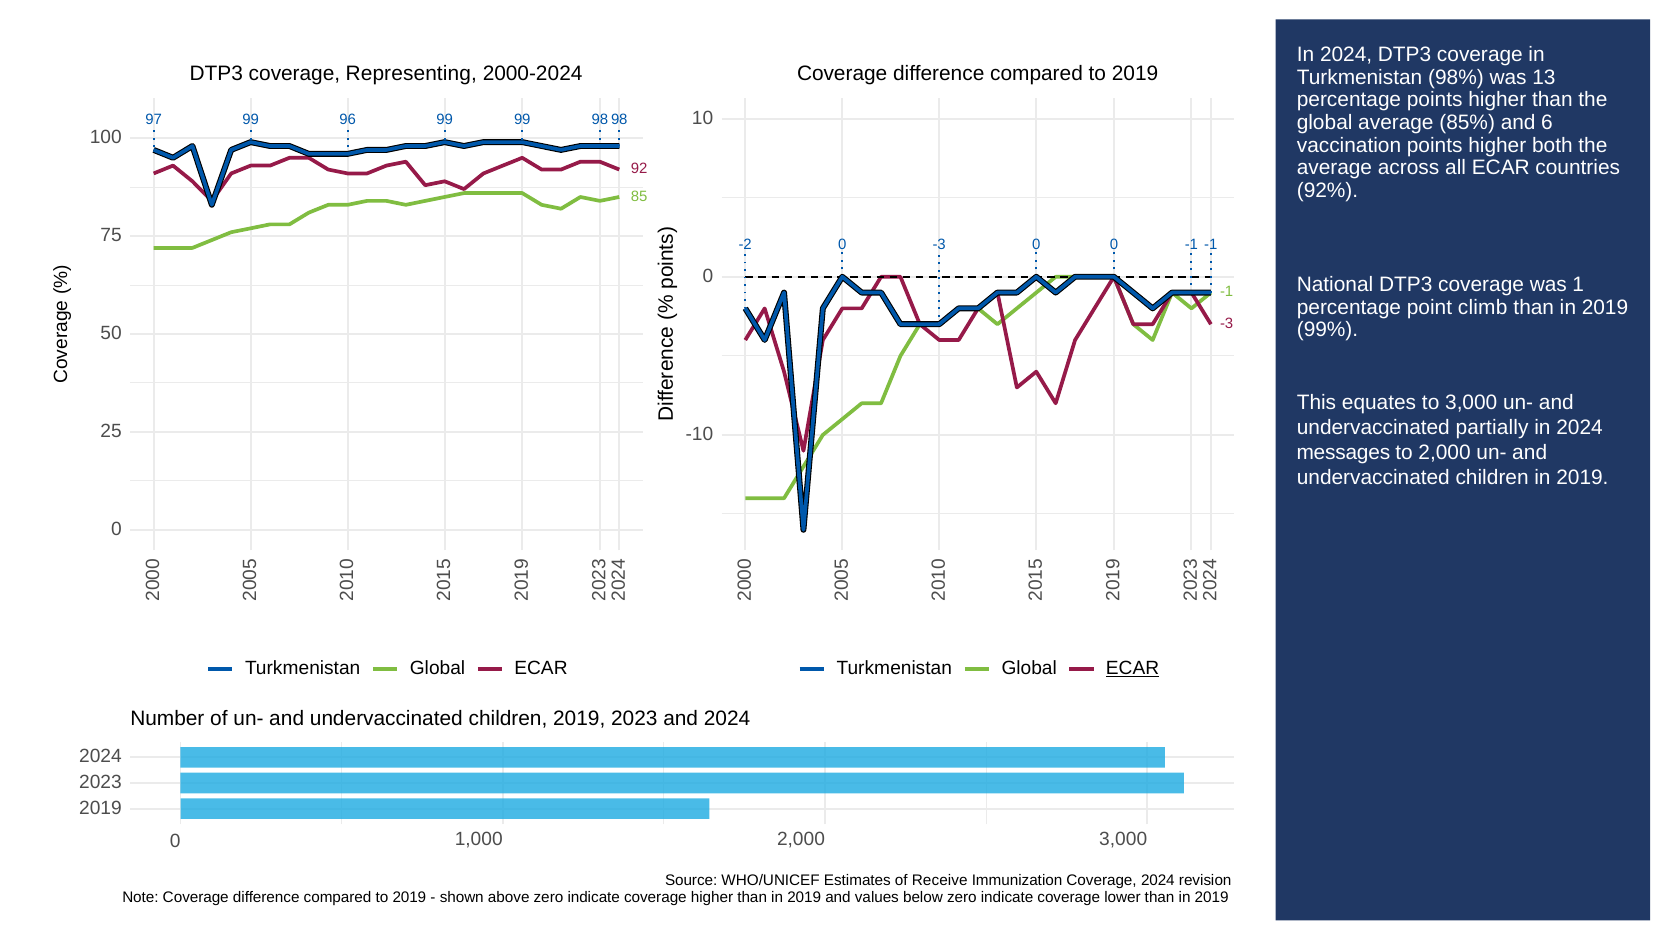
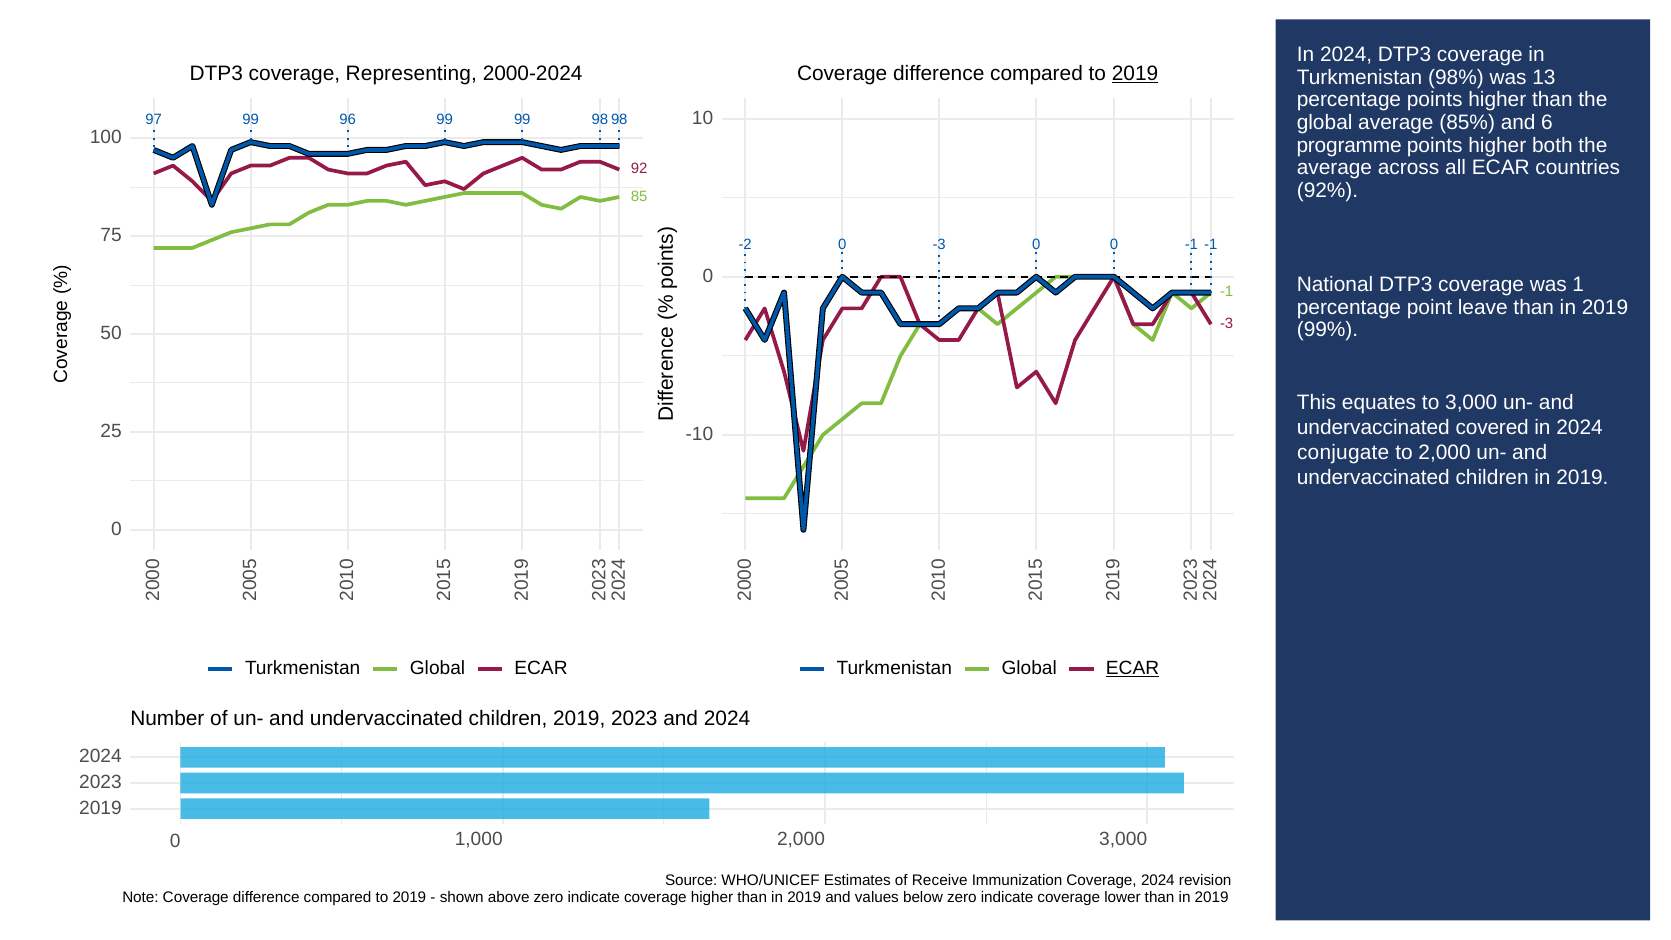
2019 underline: none -> present (1135, 74)
vaccination: vaccination -> programme (1349, 145)
climb: climb -> leave (1483, 307)
partially: partially -> covered (1492, 427)
messages: messages -> conjugate (1343, 452)
